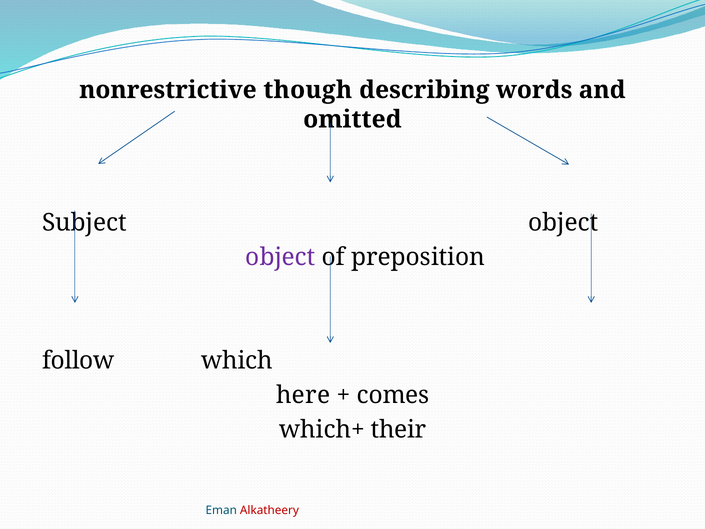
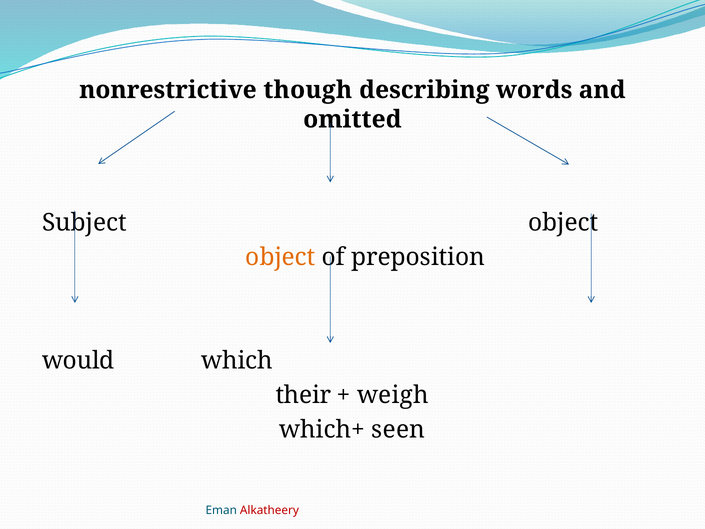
object colour: purple -> orange (280, 257)
follow: follow -> would (78, 360)
here: here -> their (303, 395)
comes: comes -> weigh (393, 395)
their: their -> seen (398, 429)
